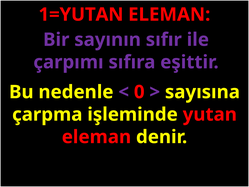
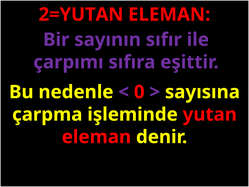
1=YUTAN: 1=YUTAN -> 2=YUTAN (81, 15)
